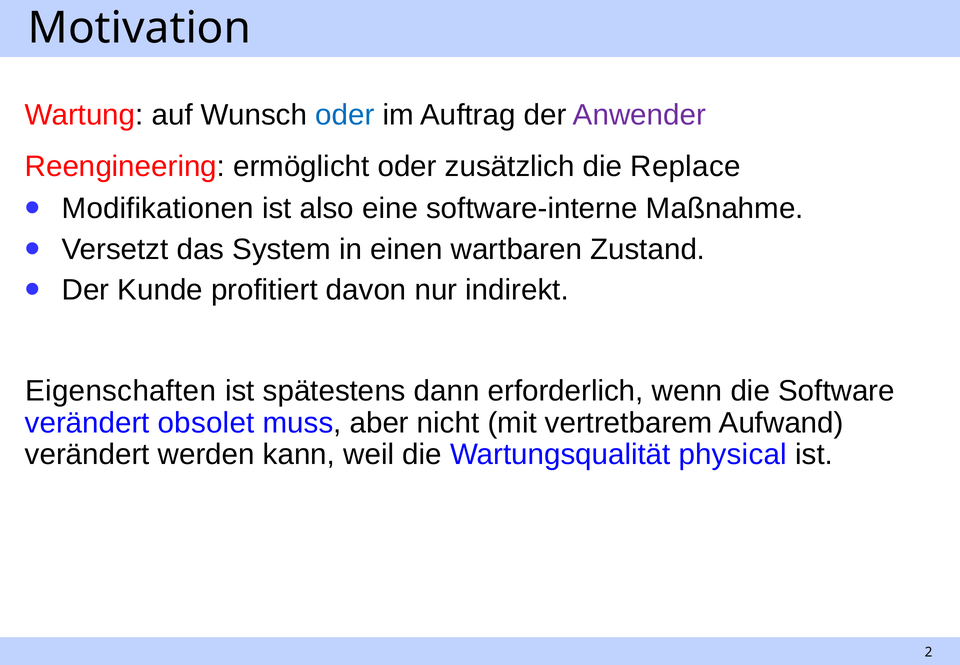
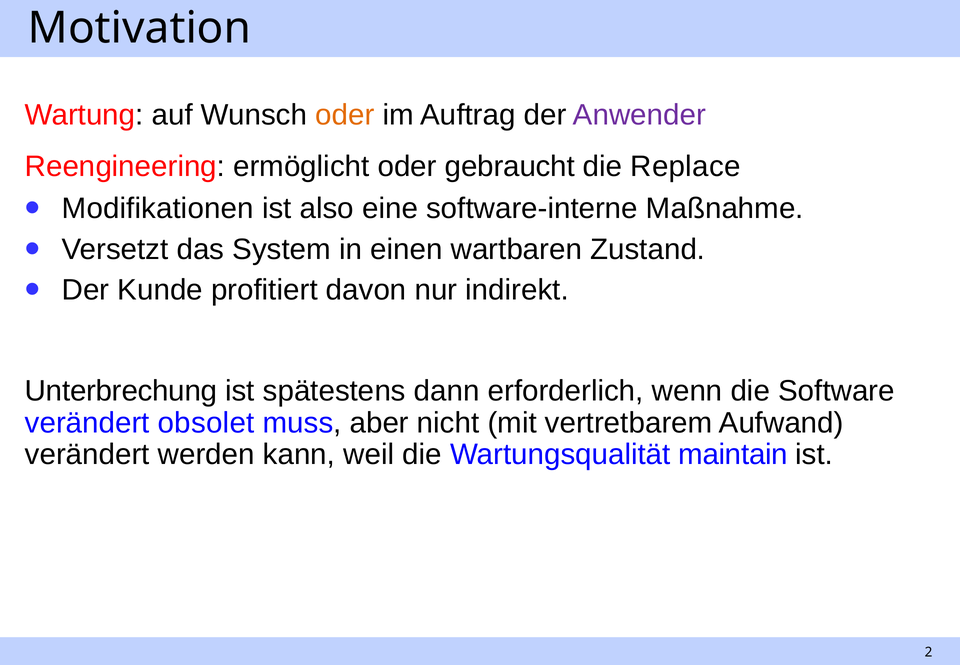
oder colour: blue -> orange (345, 115)
zusätzlich: zusätzlich -> gebraucht (510, 166)
Eigenschaften: Eigenschaften -> Unterbrechung (121, 391)
physical: physical -> maintain (733, 454)
